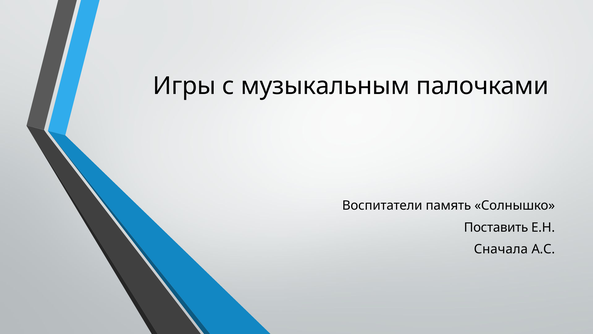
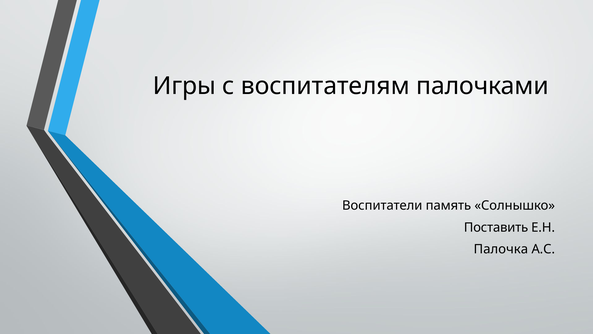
музыкальным: музыкальным -> воспитателям (325, 86)
Сначала: Сначала -> Палочка (501, 249)
